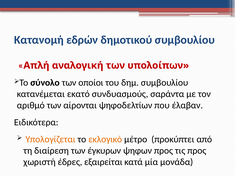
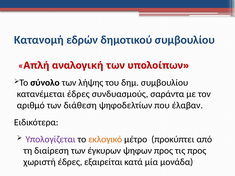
οποίοι: οποίοι -> λήψης (91, 83)
κατανέμεται εκατό: εκατό -> έδρες (78, 94)
αίρονται: αίρονται -> διάθεση (80, 105)
Υπολογίζεται colour: orange -> purple (51, 139)
